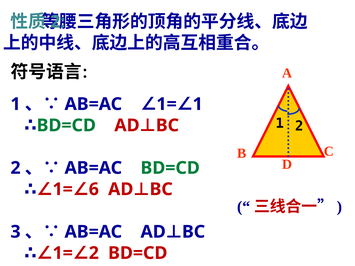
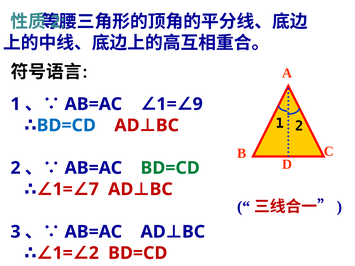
1: 1 -> 9 (198, 104)
BD=CD colour: green -> blue (66, 126)
6: 6 -> 7 (94, 189)
